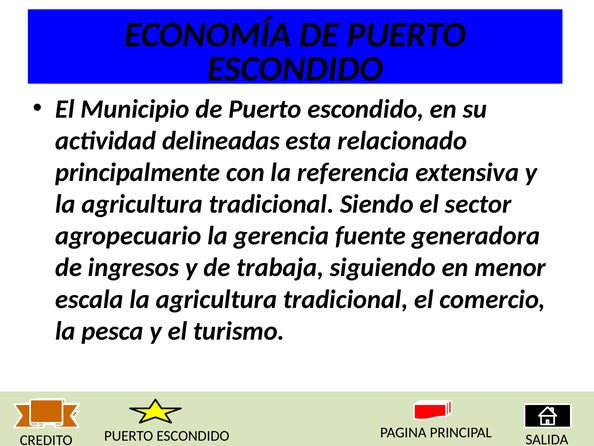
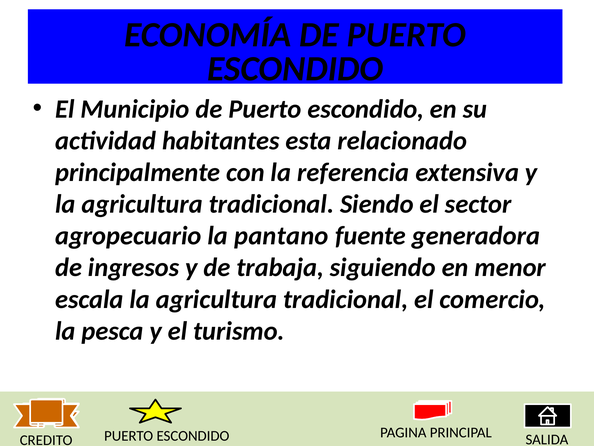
delineadas: delineadas -> habitantes (221, 141)
gerencia: gerencia -> pantano (281, 236)
